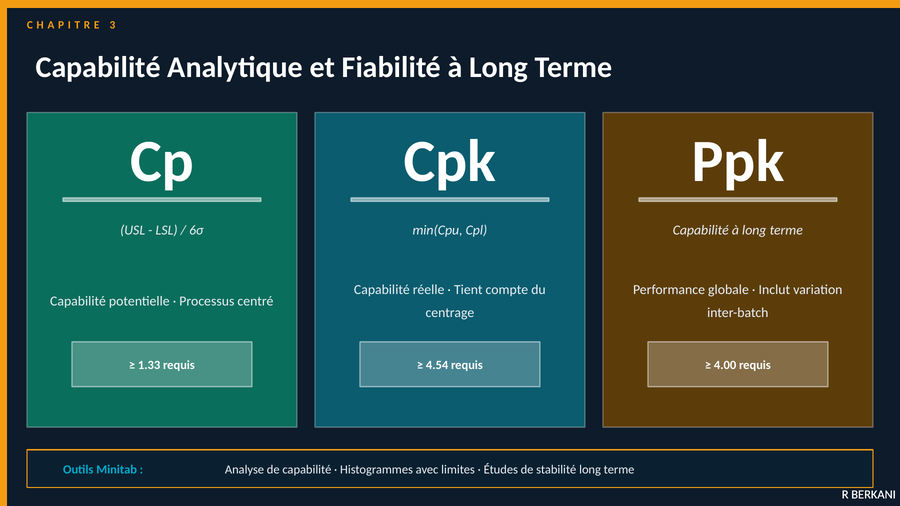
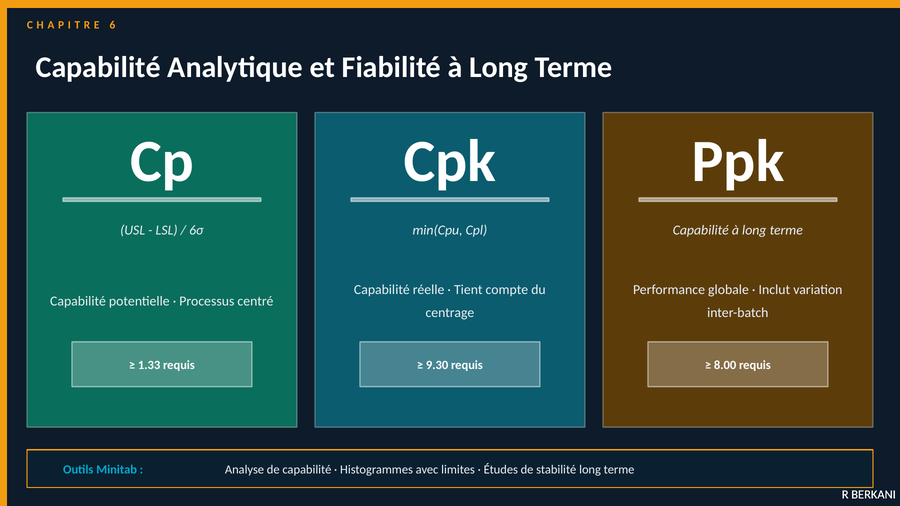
3: 3 -> 6 (112, 25)
4.54: 4.54 -> 9.30 (437, 365)
4.00: 4.00 -> 8.00 (725, 365)
